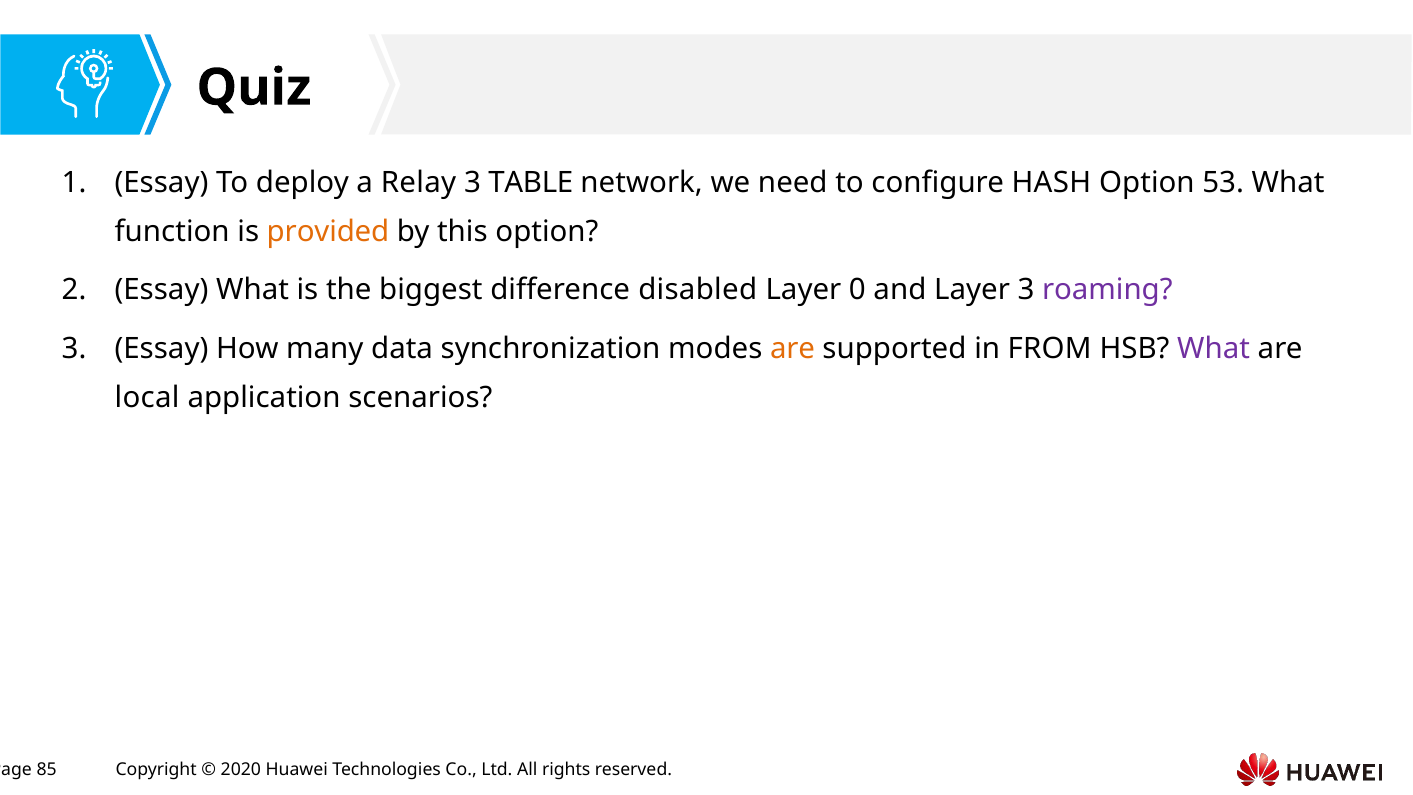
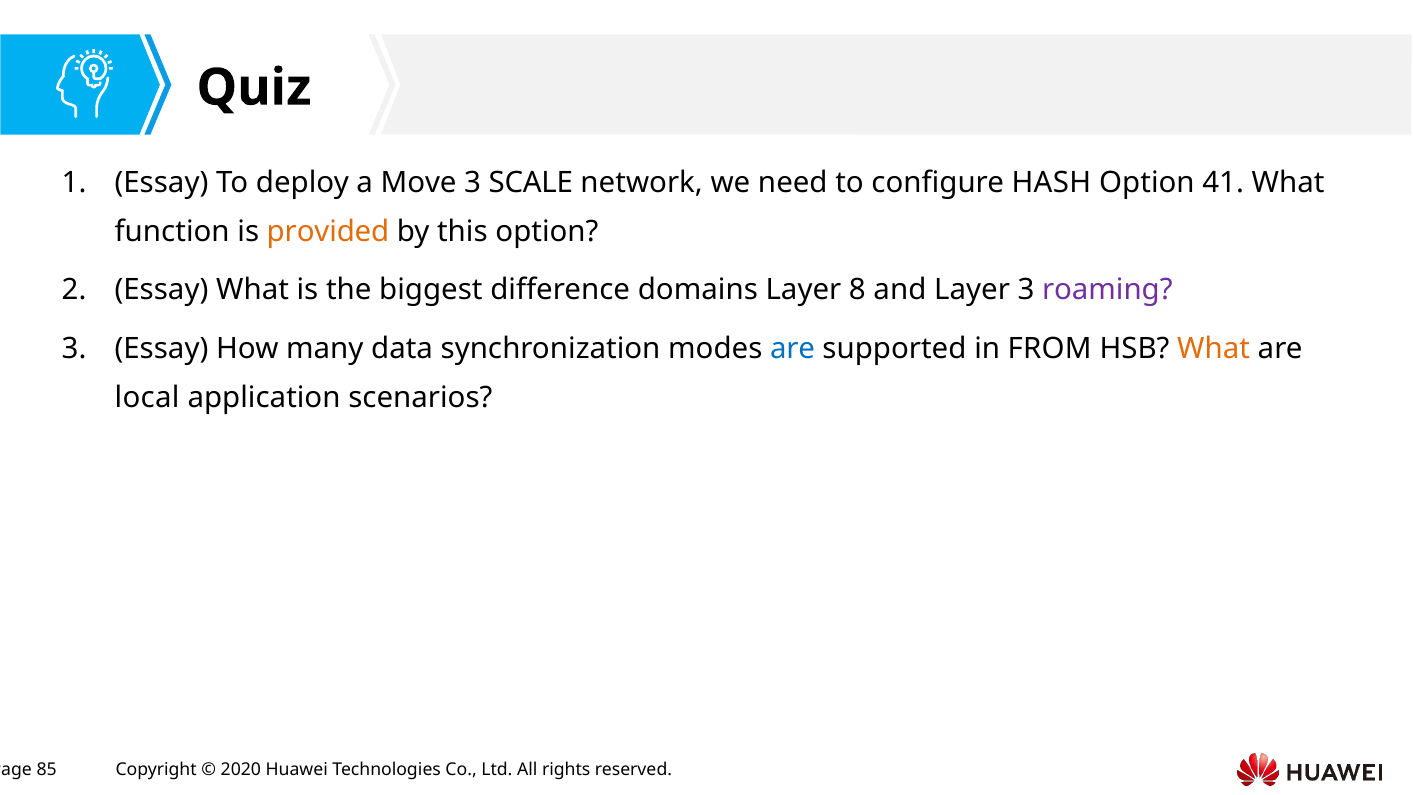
Relay: Relay -> Move (419, 182)
TABLE: TABLE -> SCALE (531, 182)
53: 53 -> 41 (1223, 182)
disabled: disabled -> domains (698, 290)
0: 0 -> 8 (857, 290)
are colour: orange -> blue (793, 348)
What colour: purple -> orange (1214, 348)
